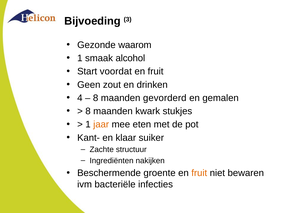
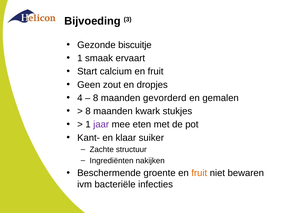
waarom: waarom -> biscuitje (135, 45)
alcohol: alcohol -> ervaart (130, 58)
voordat: voordat -> calcium (116, 71)
drinken: drinken -> dropjes (152, 85)
jaar colour: orange -> purple (101, 124)
